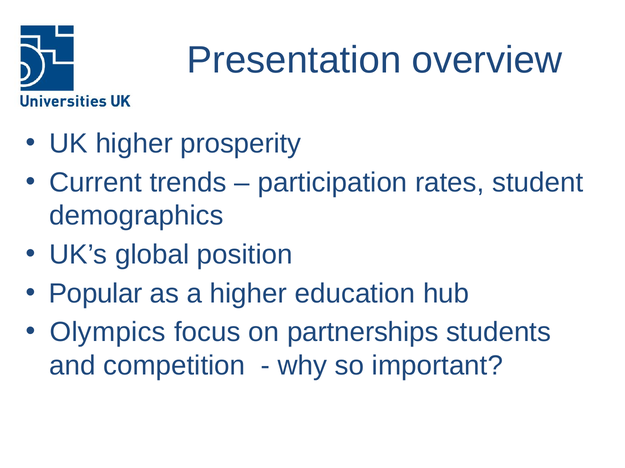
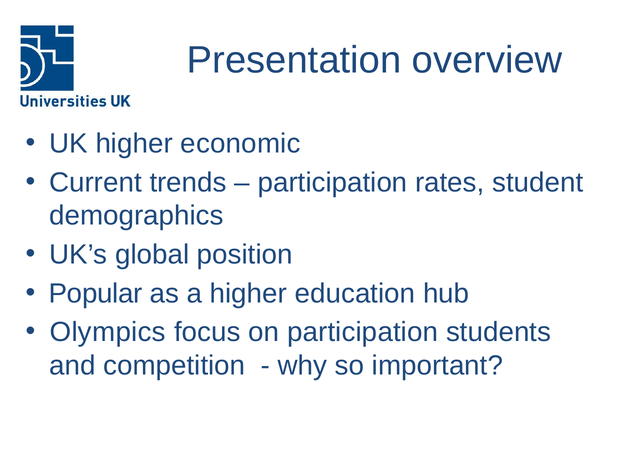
prosperity: prosperity -> economic (241, 144)
on partnerships: partnerships -> participation (363, 333)
